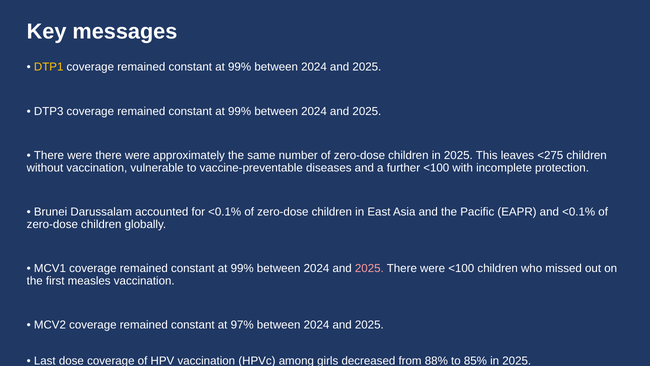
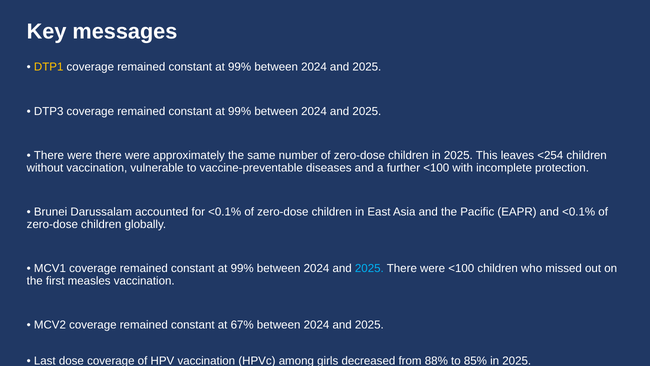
<275: <275 -> <254 (550, 155)
2025 colour: pink -> light blue (369, 268)
97%: 97% -> 67% (242, 325)
